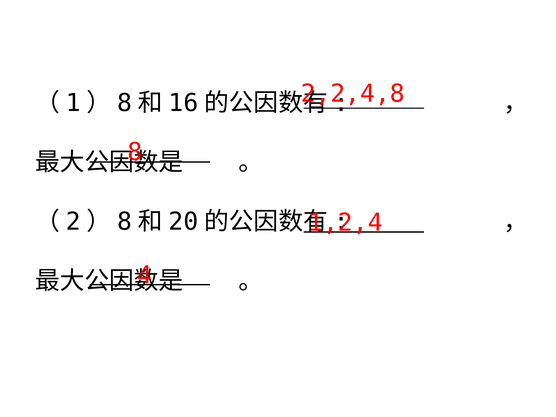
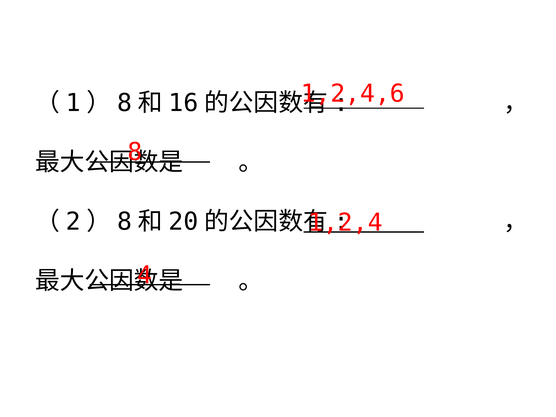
2,2,4,8: 2,2,4,8 -> 1,2,4,6 (353, 94)
